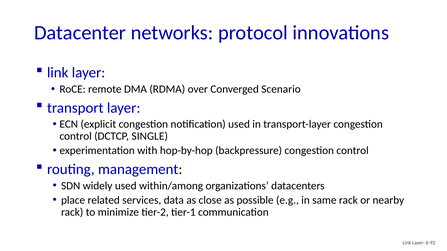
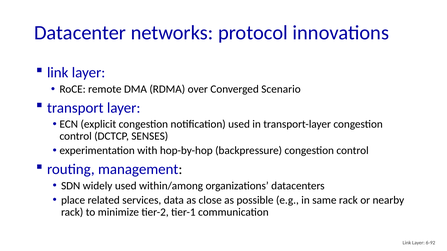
SINGLE: SINGLE -> SENSES (150, 136)
